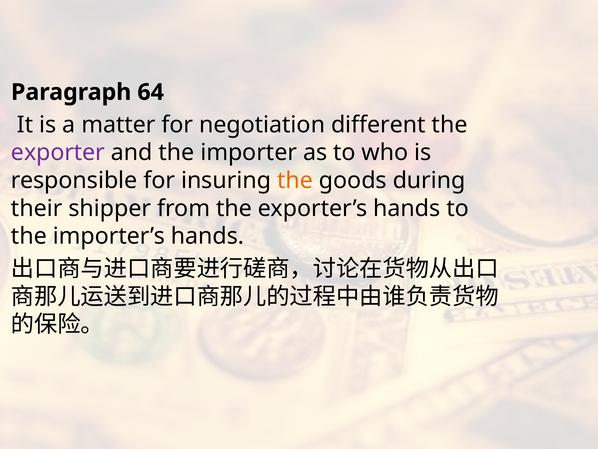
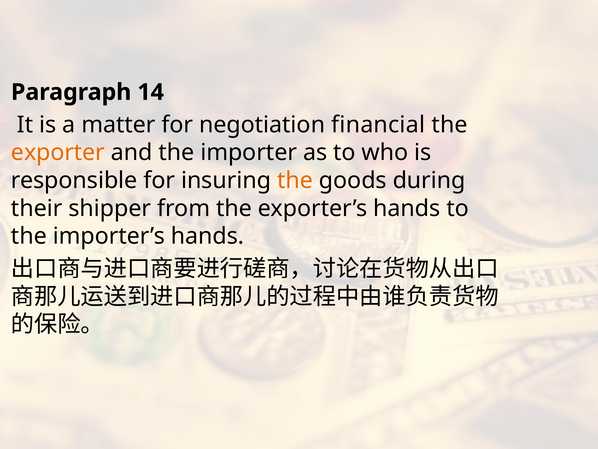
64: 64 -> 14 (151, 92)
different: different -> financial (378, 125)
exporter colour: purple -> orange (58, 152)
